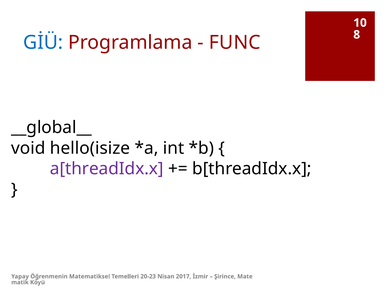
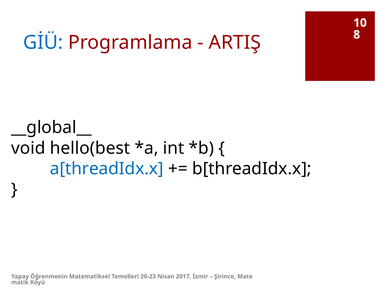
FUNC: FUNC -> ARTIŞ (235, 43)
hello(isize: hello(isize -> hello(best (90, 148)
a[threadIdx.x colour: purple -> blue (107, 169)
